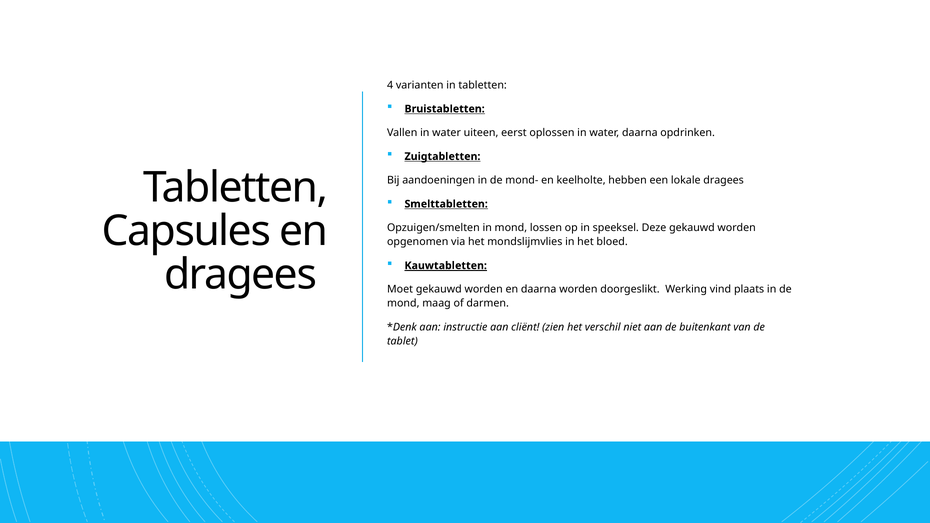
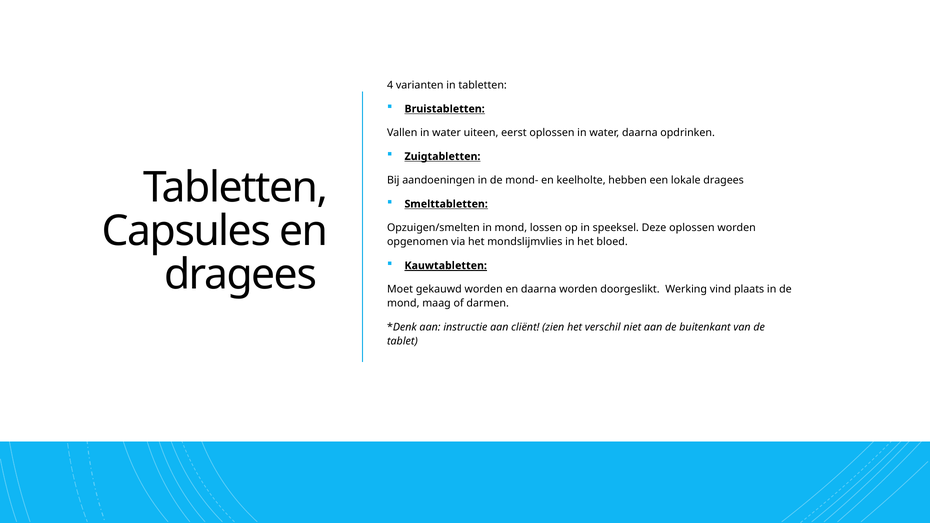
Deze gekauwd: gekauwd -> oplossen (692, 228)
